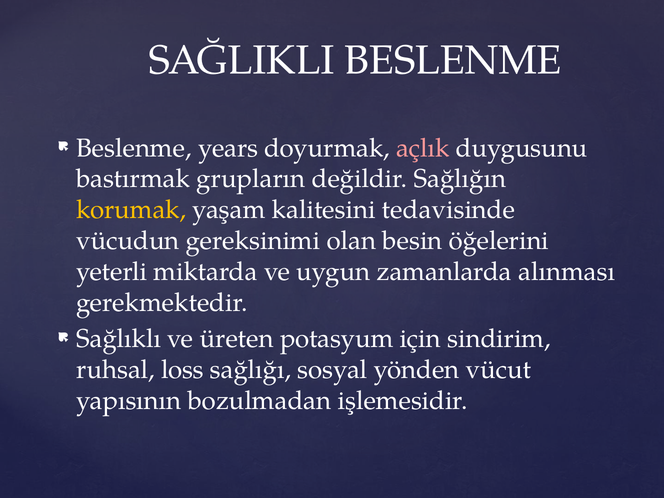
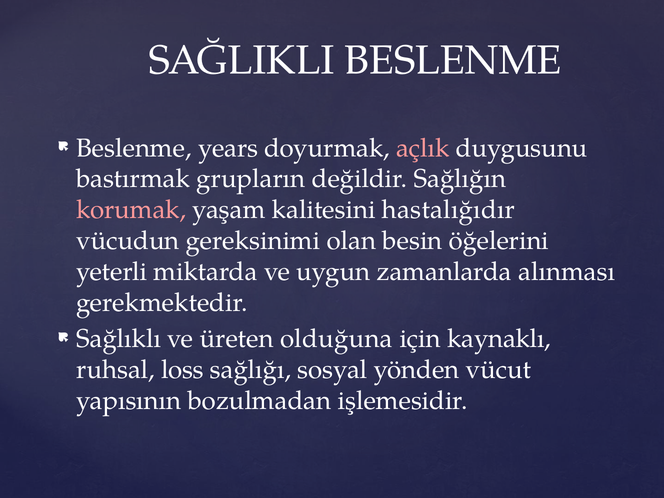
korumak colour: yellow -> pink (131, 210)
tedavisinde: tedavisinde -> hastalığıdır (448, 210)
potasyum: potasyum -> olduğuna (336, 339)
sindirim: sindirim -> kaynaklı (499, 339)
